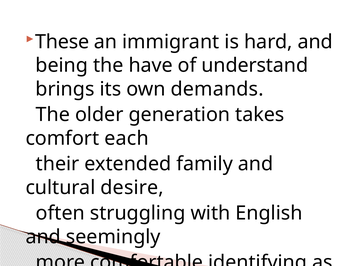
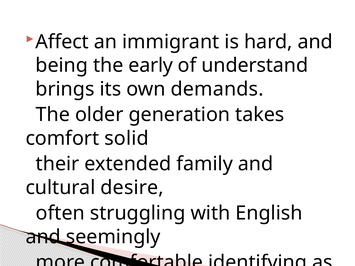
These: These -> Affect (62, 42)
have: have -> early (151, 66)
each: each -> solid (127, 138)
